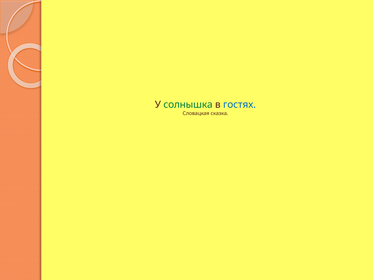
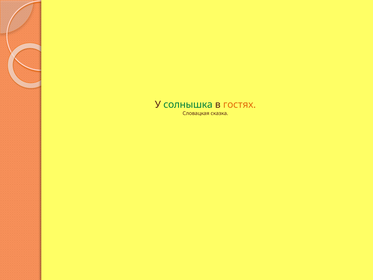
гостях colour: blue -> orange (240, 105)
